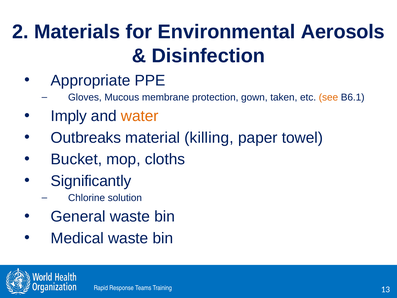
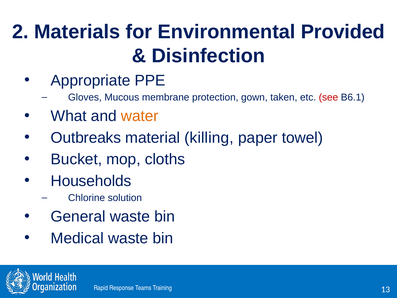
Aerosols: Aerosols -> Provided (343, 32)
see colour: orange -> red (328, 97)
Imply: Imply -> What (69, 116)
Significantly: Significantly -> Households (91, 181)
